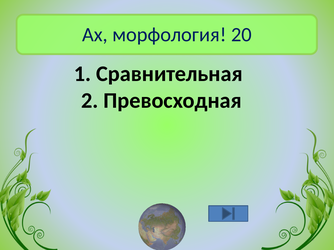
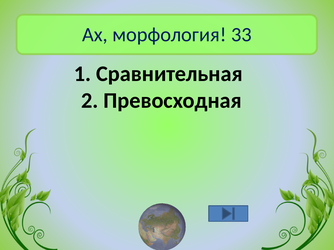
20: 20 -> 33 (241, 35)
